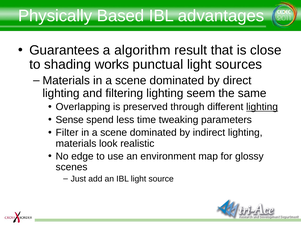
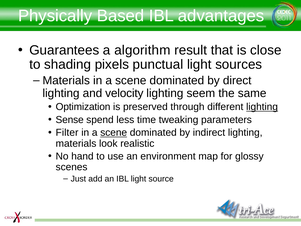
works: works -> pixels (112, 65)
filtering: filtering -> velocity (124, 93)
Overlapping: Overlapping -> Optimization (83, 107)
scene underline: none -> present (114, 132)
edge: edge -> hand (82, 156)
